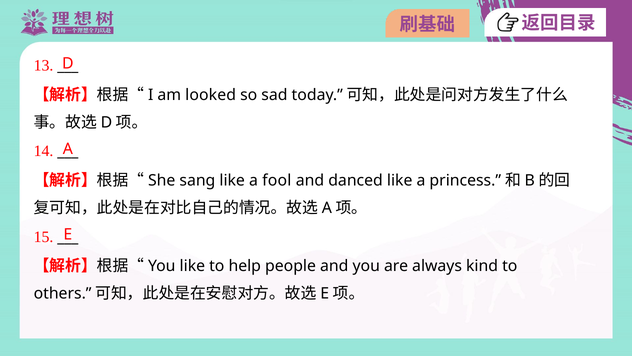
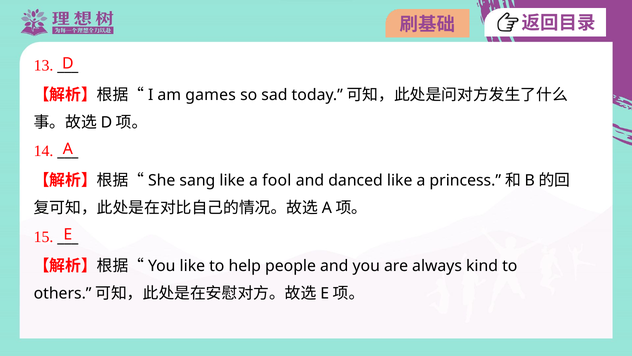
looked: looked -> games (211, 95)
